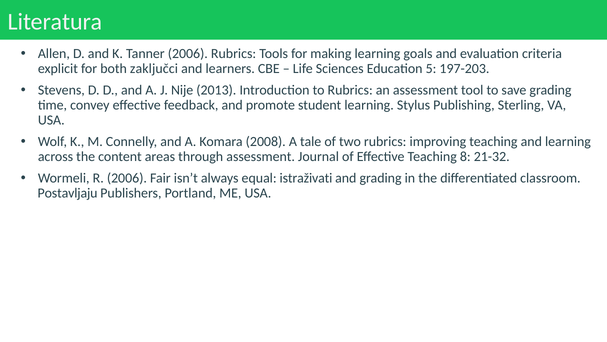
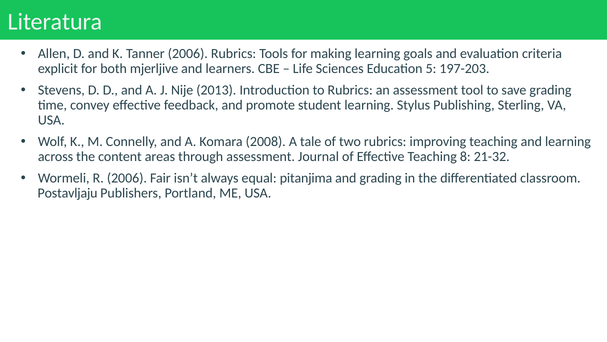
zaključci: zaključci -> mjerljive (154, 69)
istraživati: istraživati -> pitanjima (306, 178)
